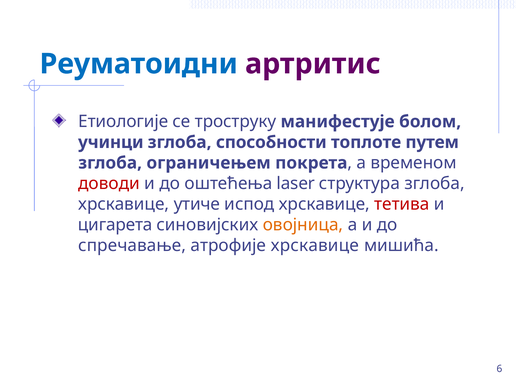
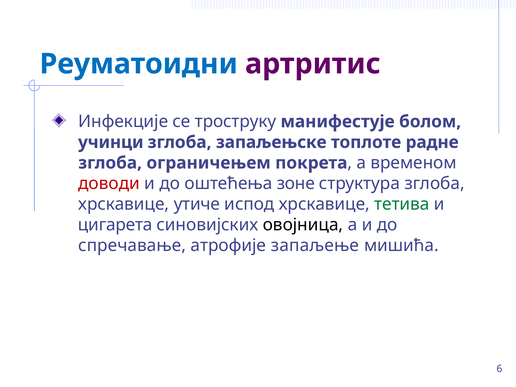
Етиологије: Етиологије -> Инфекције (123, 122)
способности: способности -> запаљењске (271, 142)
путем: путем -> радне (432, 142)
laser: laser -> зоне (296, 184)
тетива colour: red -> green (402, 204)
овојница colour: orange -> black (303, 225)
атрофије хрскавице: хрскавице -> запаљење (315, 245)
